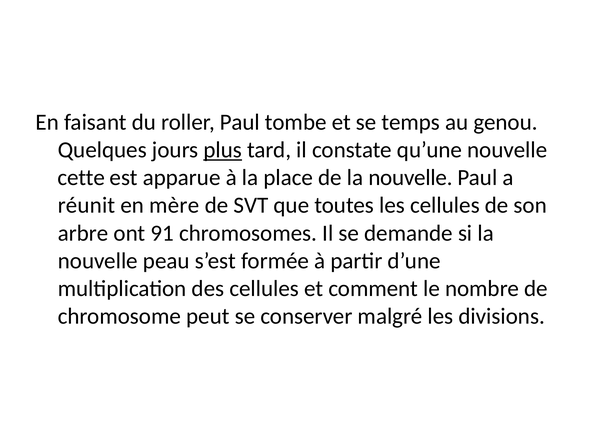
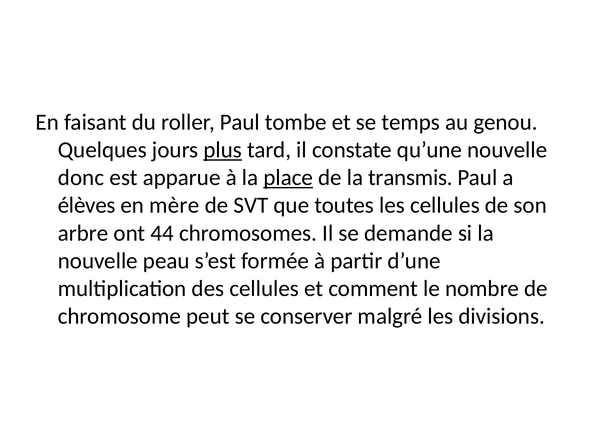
cette: cette -> donc (81, 178)
place underline: none -> present (288, 178)
de la nouvelle: nouvelle -> transmis (410, 178)
réunit: réunit -> élèves (87, 205)
91: 91 -> 44 (162, 233)
